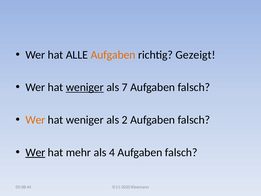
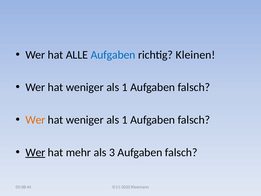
Aufgaben colour: orange -> blue (113, 55)
Gezeigt: Gezeigt -> Kleinen (196, 55)
weniger underline: present -> none (85, 87)
7: 7 -> 1 (125, 87)
2: 2 -> 1 (125, 120)
4: 4 -> 3 (112, 152)
